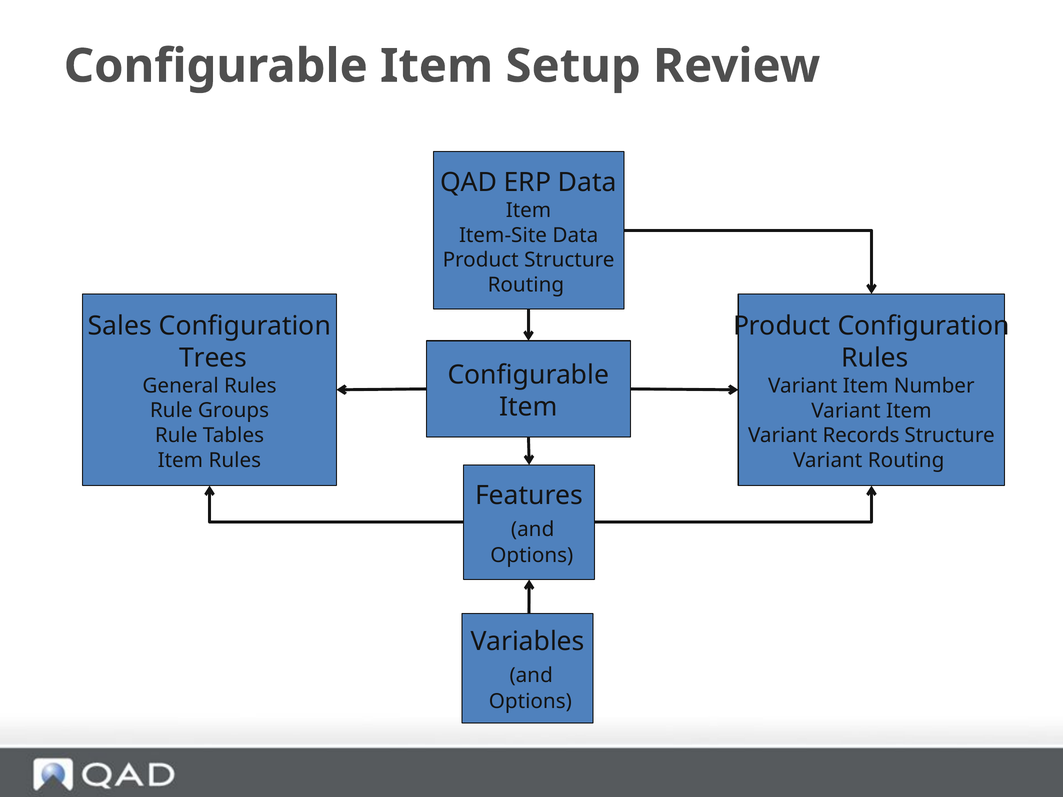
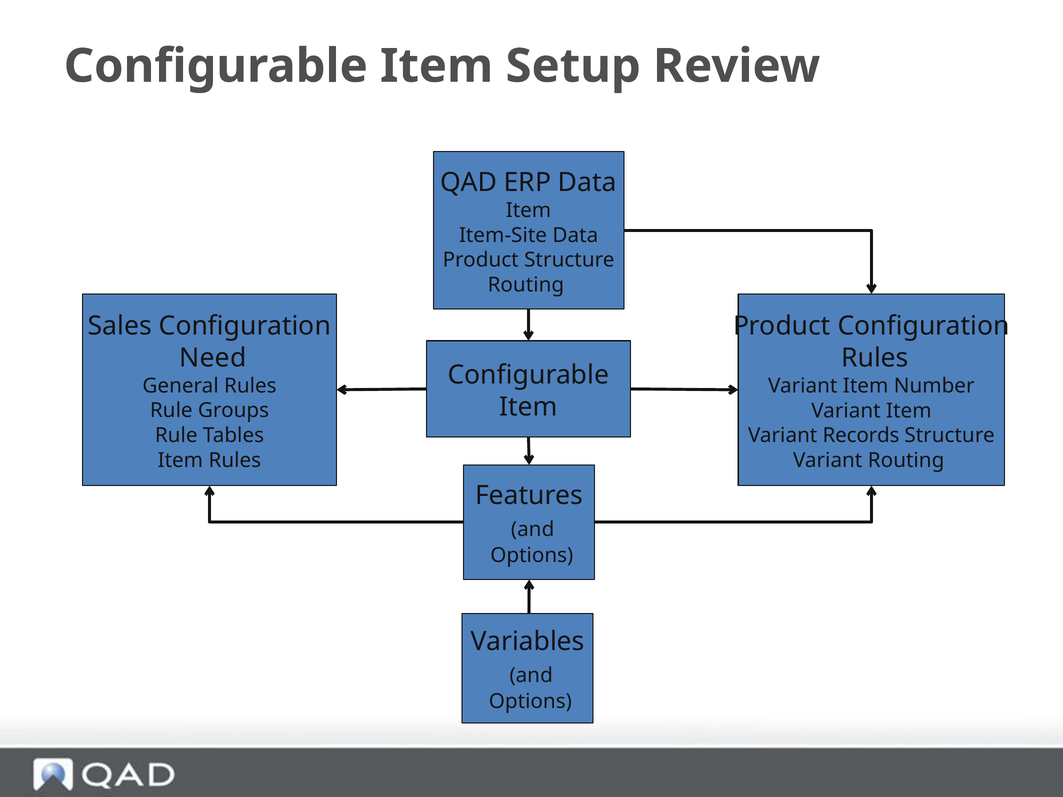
Trees: Trees -> Need (213, 358)
